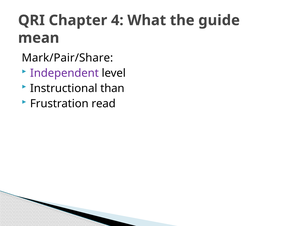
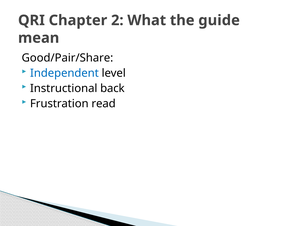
4: 4 -> 2 (117, 20)
Mark/Pair/Share: Mark/Pair/Share -> Good/Pair/Share (67, 58)
Independent colour: purple -> blue (64, 73)
than: than -> back (112, 88)
